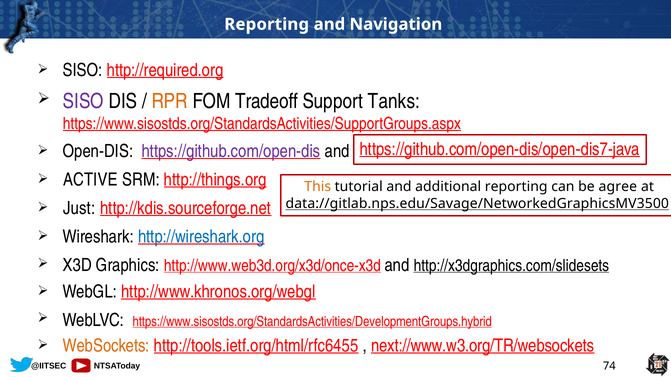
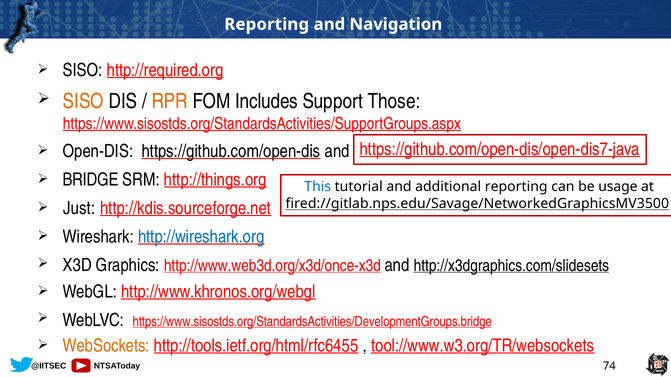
SISO colour: purple -> orange (83, 101)
Tradeoff: Tradeoff -> Includes (267, 101)
Tanks: Tanks -> Those (394, 101)
https://github.com/open-dis colour: purple -> black (231, 151)
ACTIVE: ACTIVE -> BRIDGE (91, 180)
This colour: orange -> blue (318, 187)
agree: agree -> usage (618, 187)
data://gitlab.nps.edu/Savage/NetworkedGraphicsMV3500: data://gitlab.nps.edu/Savage/NetworkedGraphicsMV3500 -> fired://gitlab.nps.edu/Savage/NetworkedGraphicsMV3500 (477, 204)
https://www.sisostds.org/StandardsActivities/DevelopmentGroups.hybrid: https://www.sisostds.org/StandardsActivities/DevelopmentGroups.hybrid -> https://www.sisostds.org/StandardsActivities/DevelopmentGroups.bridge (312, 322)
next://www.w3.org/TR/websockets: next://www.w3.org/TR/websockets -> tool://www.w3.org/TR/websockets (483, 346)
